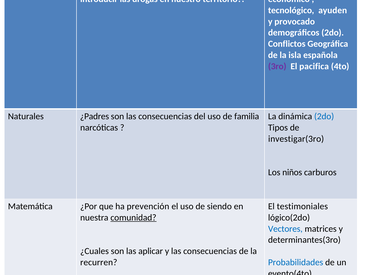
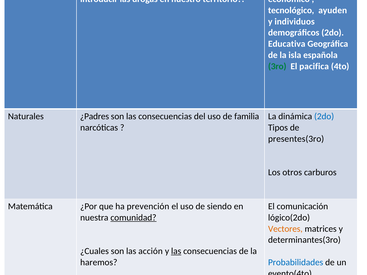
provocado: provocado -> individuos (295, 22)
Conflictos: Conflictos -> Educativa (287, 44)
3ro colour: purple -> green (277, 66)
investigar(3ro: investigar(3ro -> presentes(3ro (296, 139)
niños: niños -> otros (292, 173)
testimoniales: testimoniales -> comunicación (302, 207)
Vectores colour: blue -> orange (285, 229)
aplicar: aplicar -> acción (151, 251)
las underline: none -> present (176, 251)
recurren: recurren -> haremos (99, 263)
